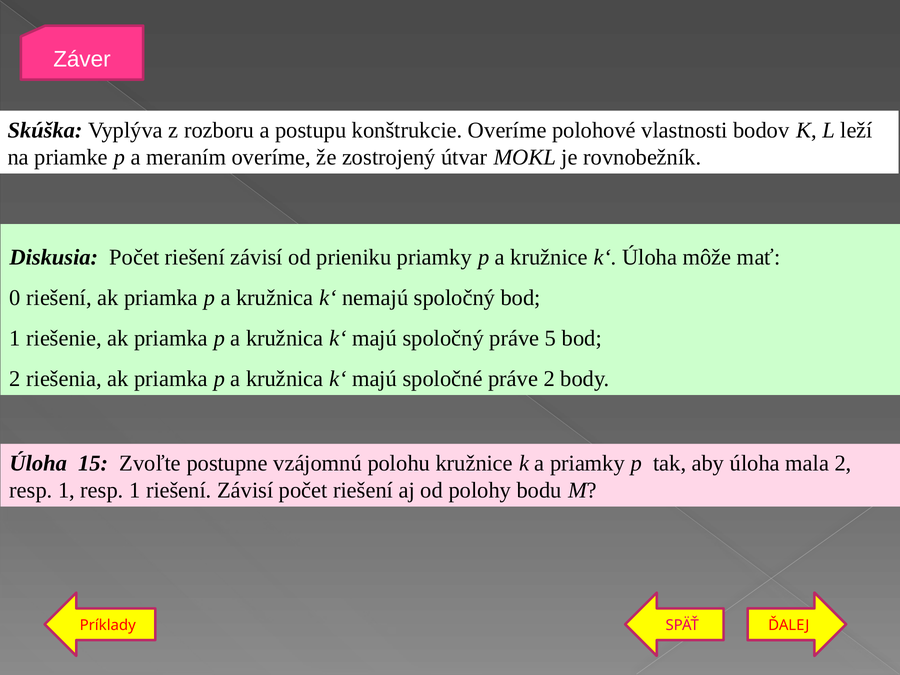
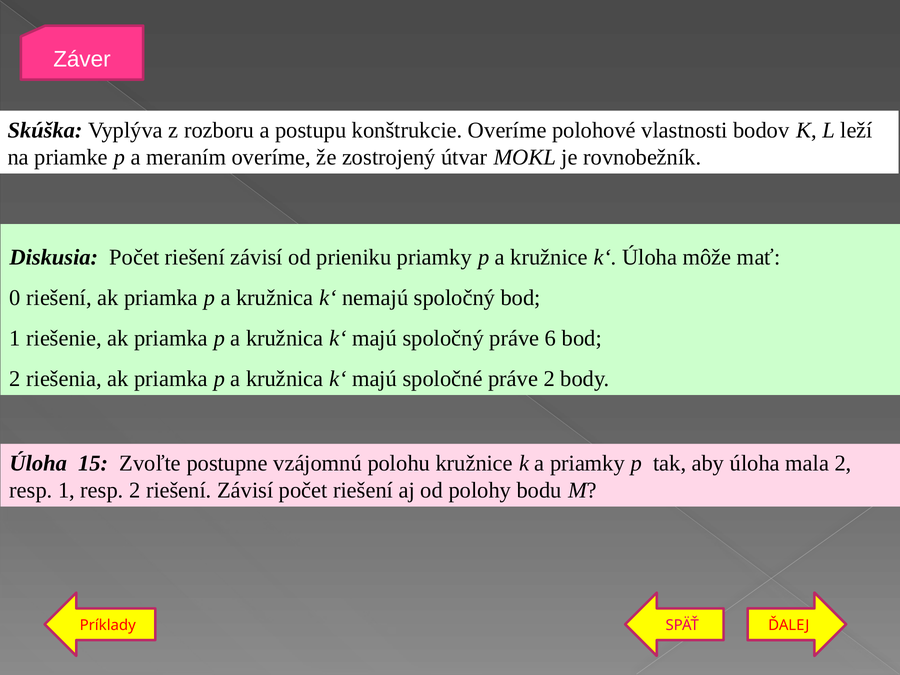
5: 5 -> 6 (551, 338)
1 resp 1: 1 -> 2 (135, 490)
